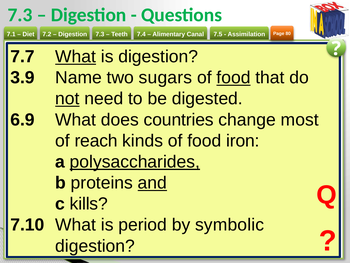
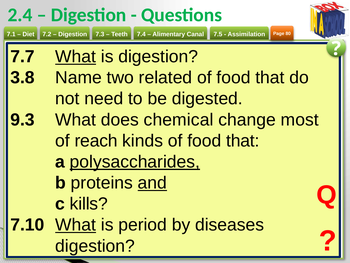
7.3: 7.3 -> 2.4 (20, 15)
3.9: 3.9 -> 3.8 (22, 78)
sugars: sugars -> related (165, 78)
food underline: present -> none (233, 78)
not underline: present -> none (67, 99)
6.9: 6.9 -> 9.3 (22, 120)
countries: countries -> chemical (179, 120)
kinds of food iron: iron -> that (243, 141)
What underline: none -> present (76, 225)
symbolic: symbolic -> diseases (230, 225)
